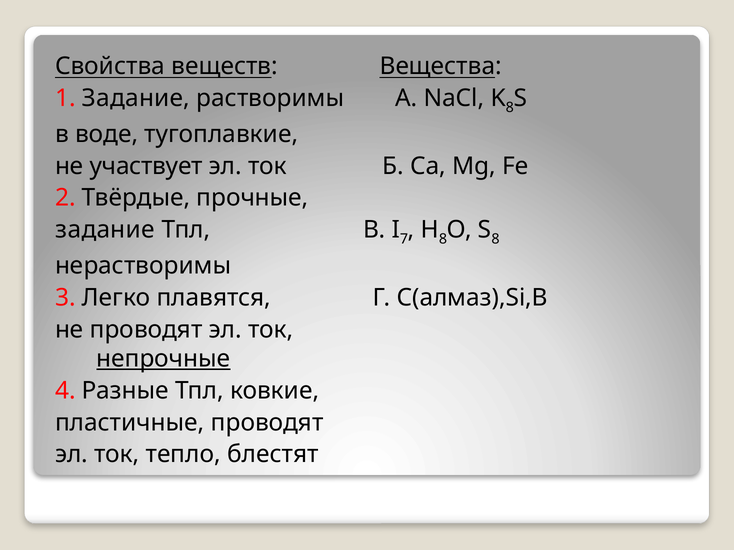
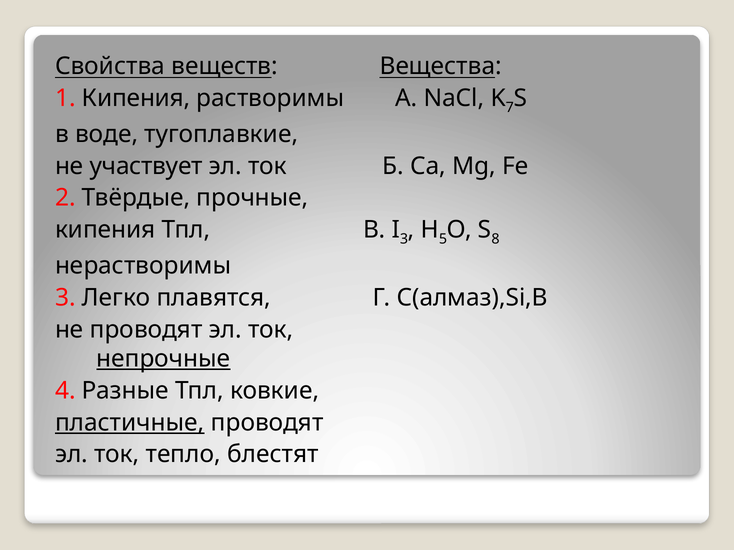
1 Задание: Задание -> Кипения (136, 98)
8: 8 -> 7 (510, 108)
задание: задание -> кипения (105, 230)
7: 7 -> 3 (404, 239)
8: 8 -> 5 (443, 239)
пластичные underline: none -> present (130, 423)
